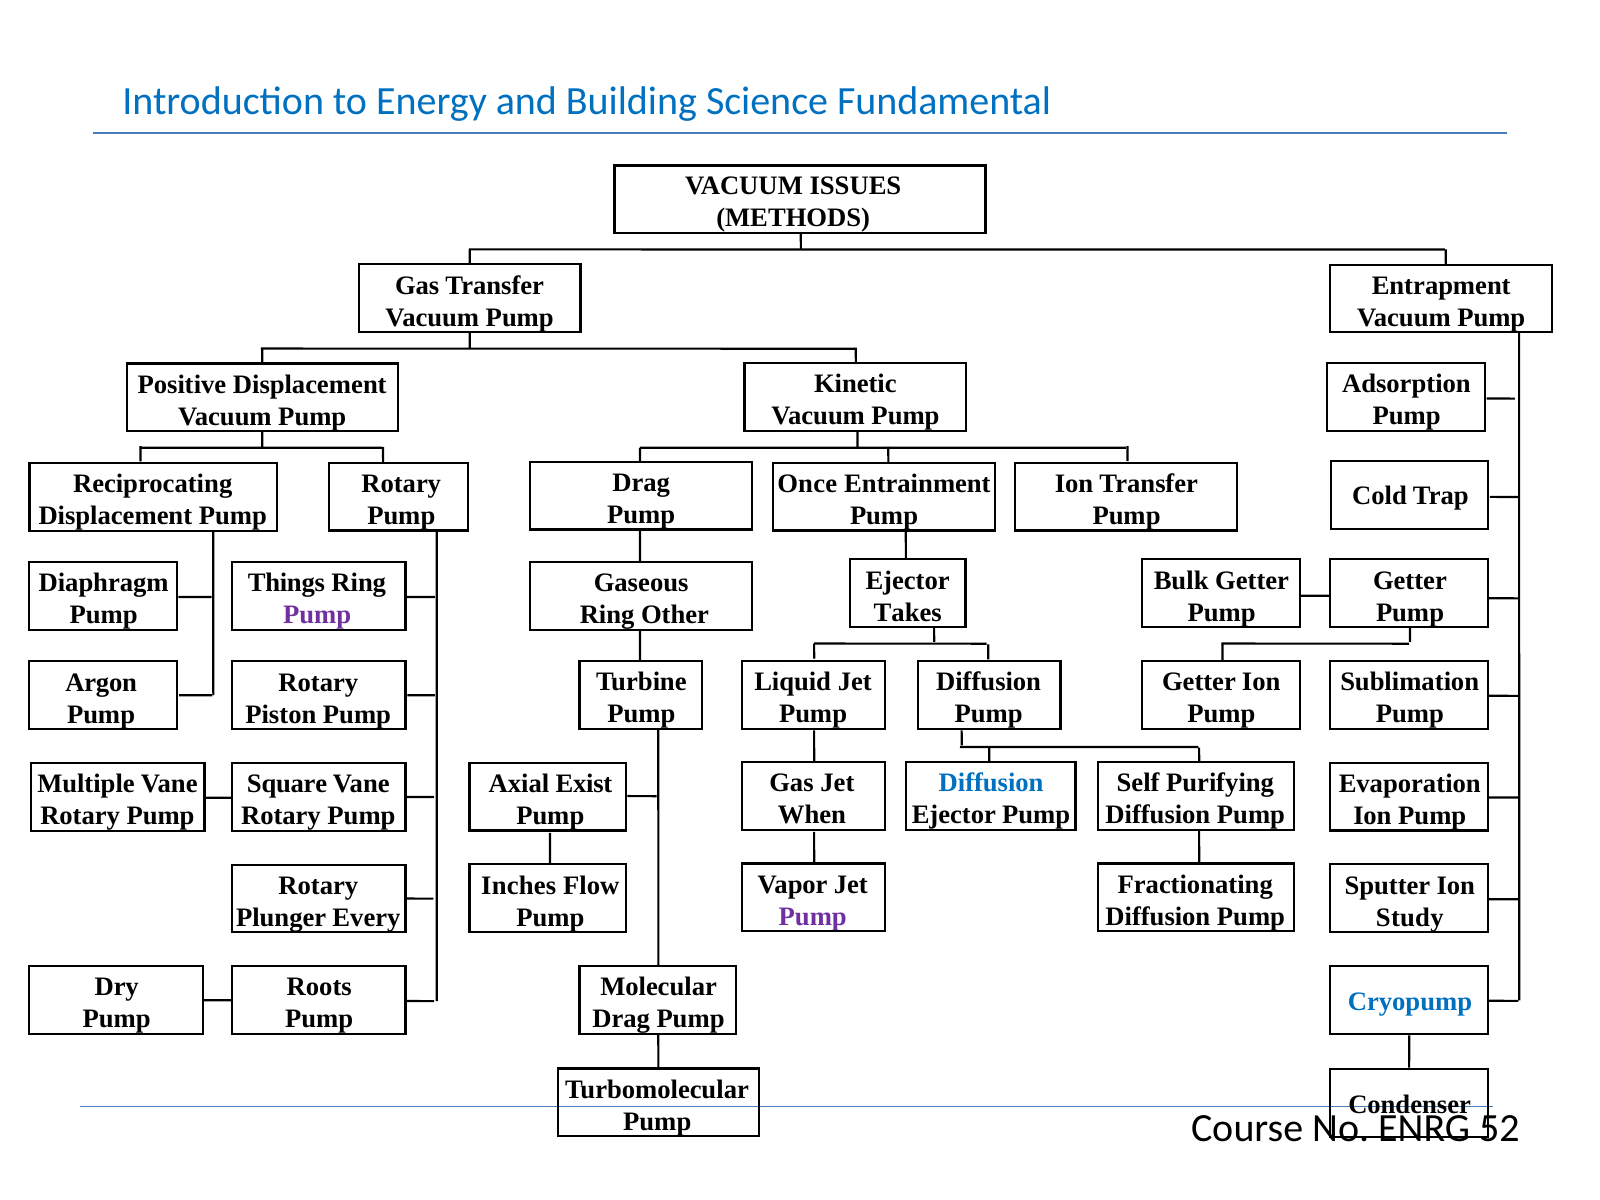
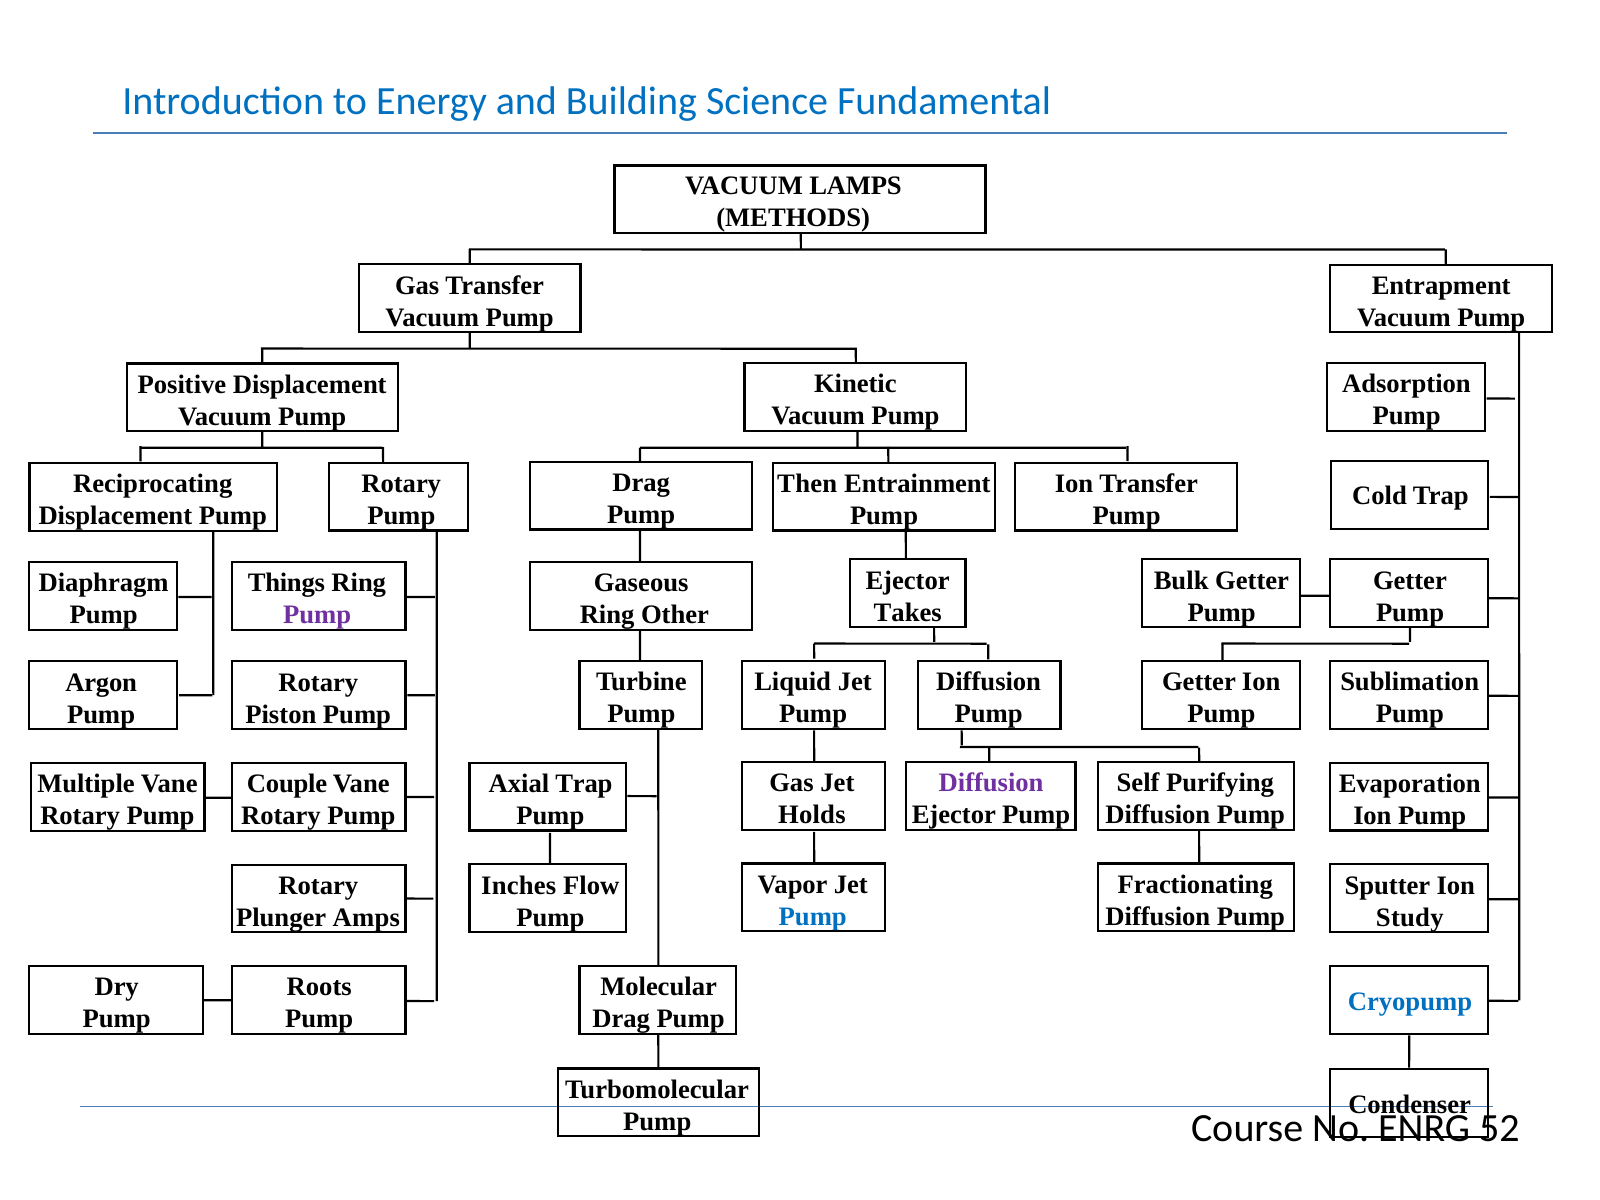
ISSUES: ISSUES -> LAMPS (856, 186)
Once: Once -> Then (807, 484)
Diffusion colour: blue -> purple (991, 783)
Axial Exist: Exist -> Trap (584, 784)
Square: Square -> Couple (287, 784)
When: When -> Holds (812, 815)
Pump colour: purple -> blue (813, 916)
Every: Every -> Amps (366, 918)
